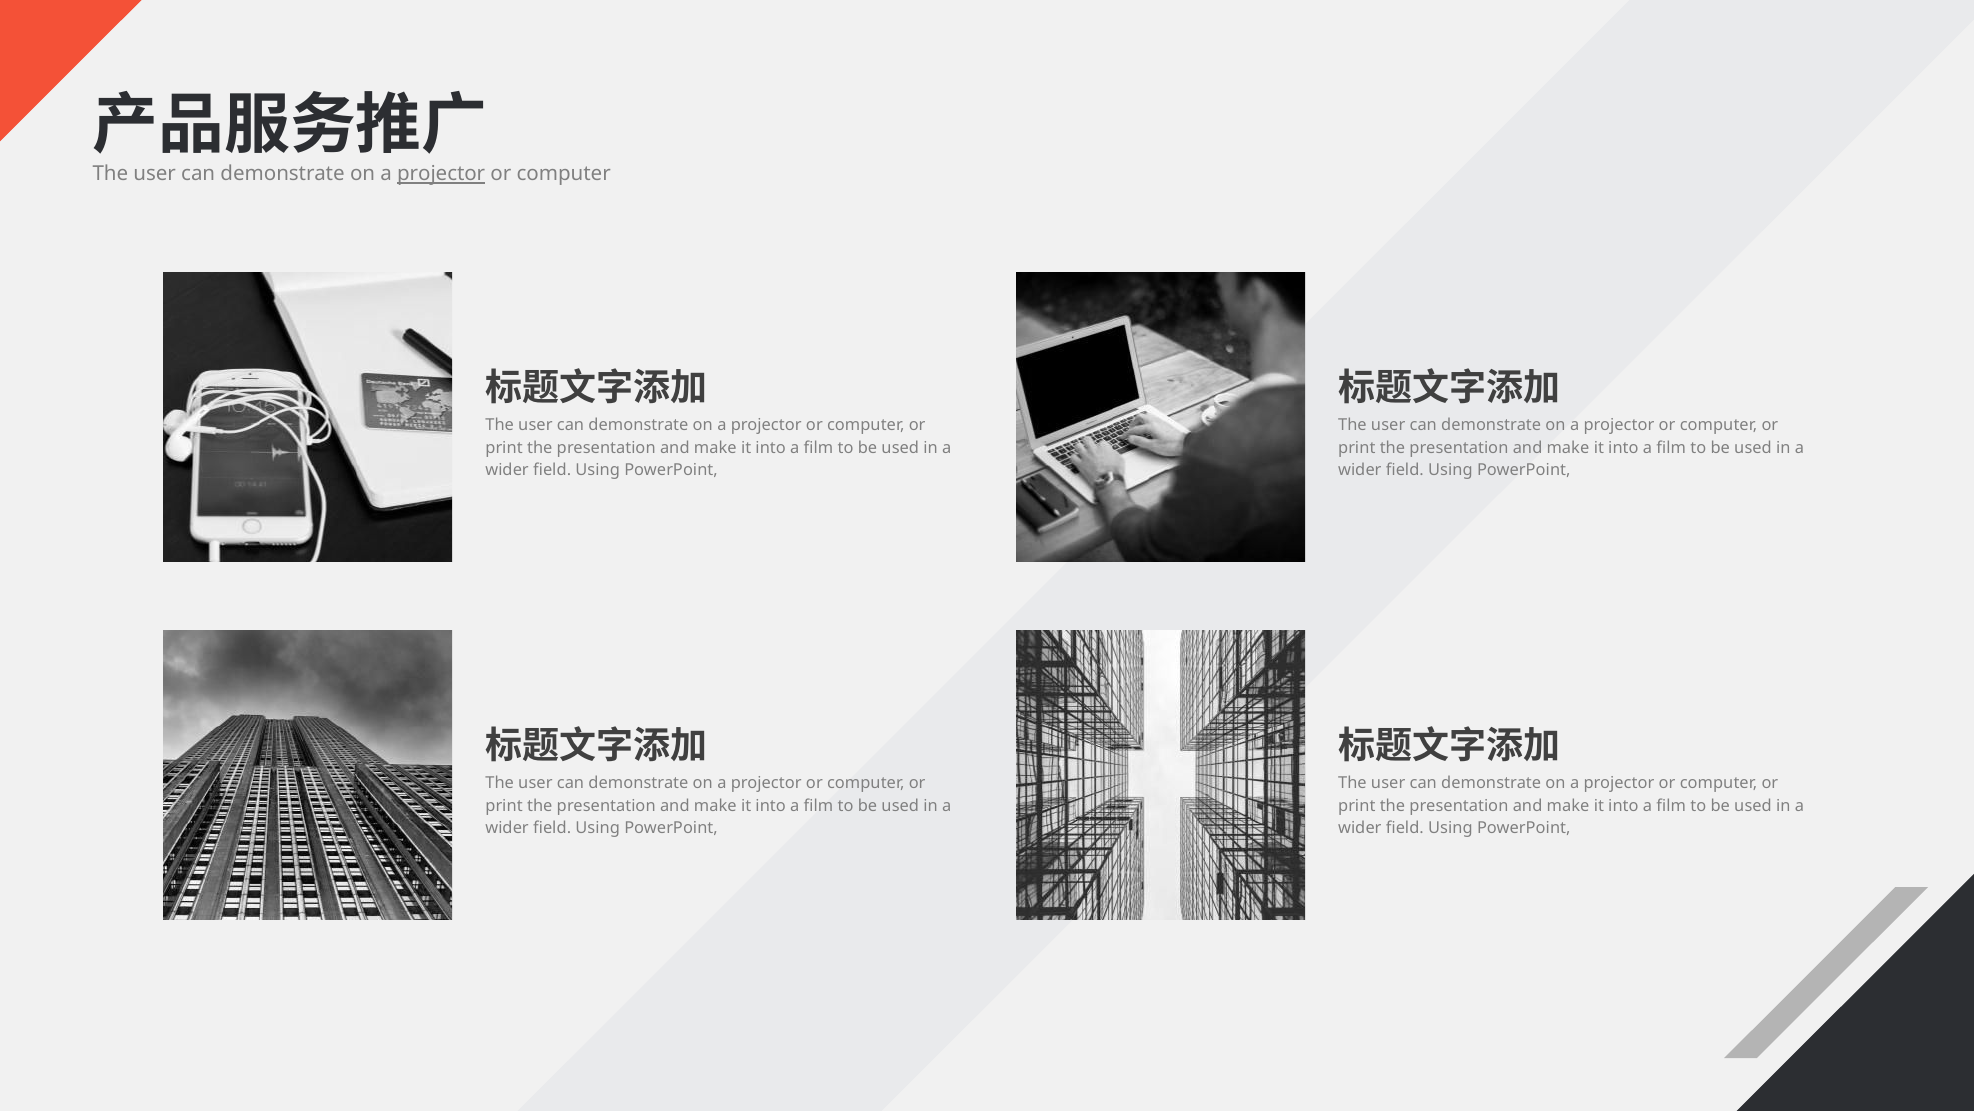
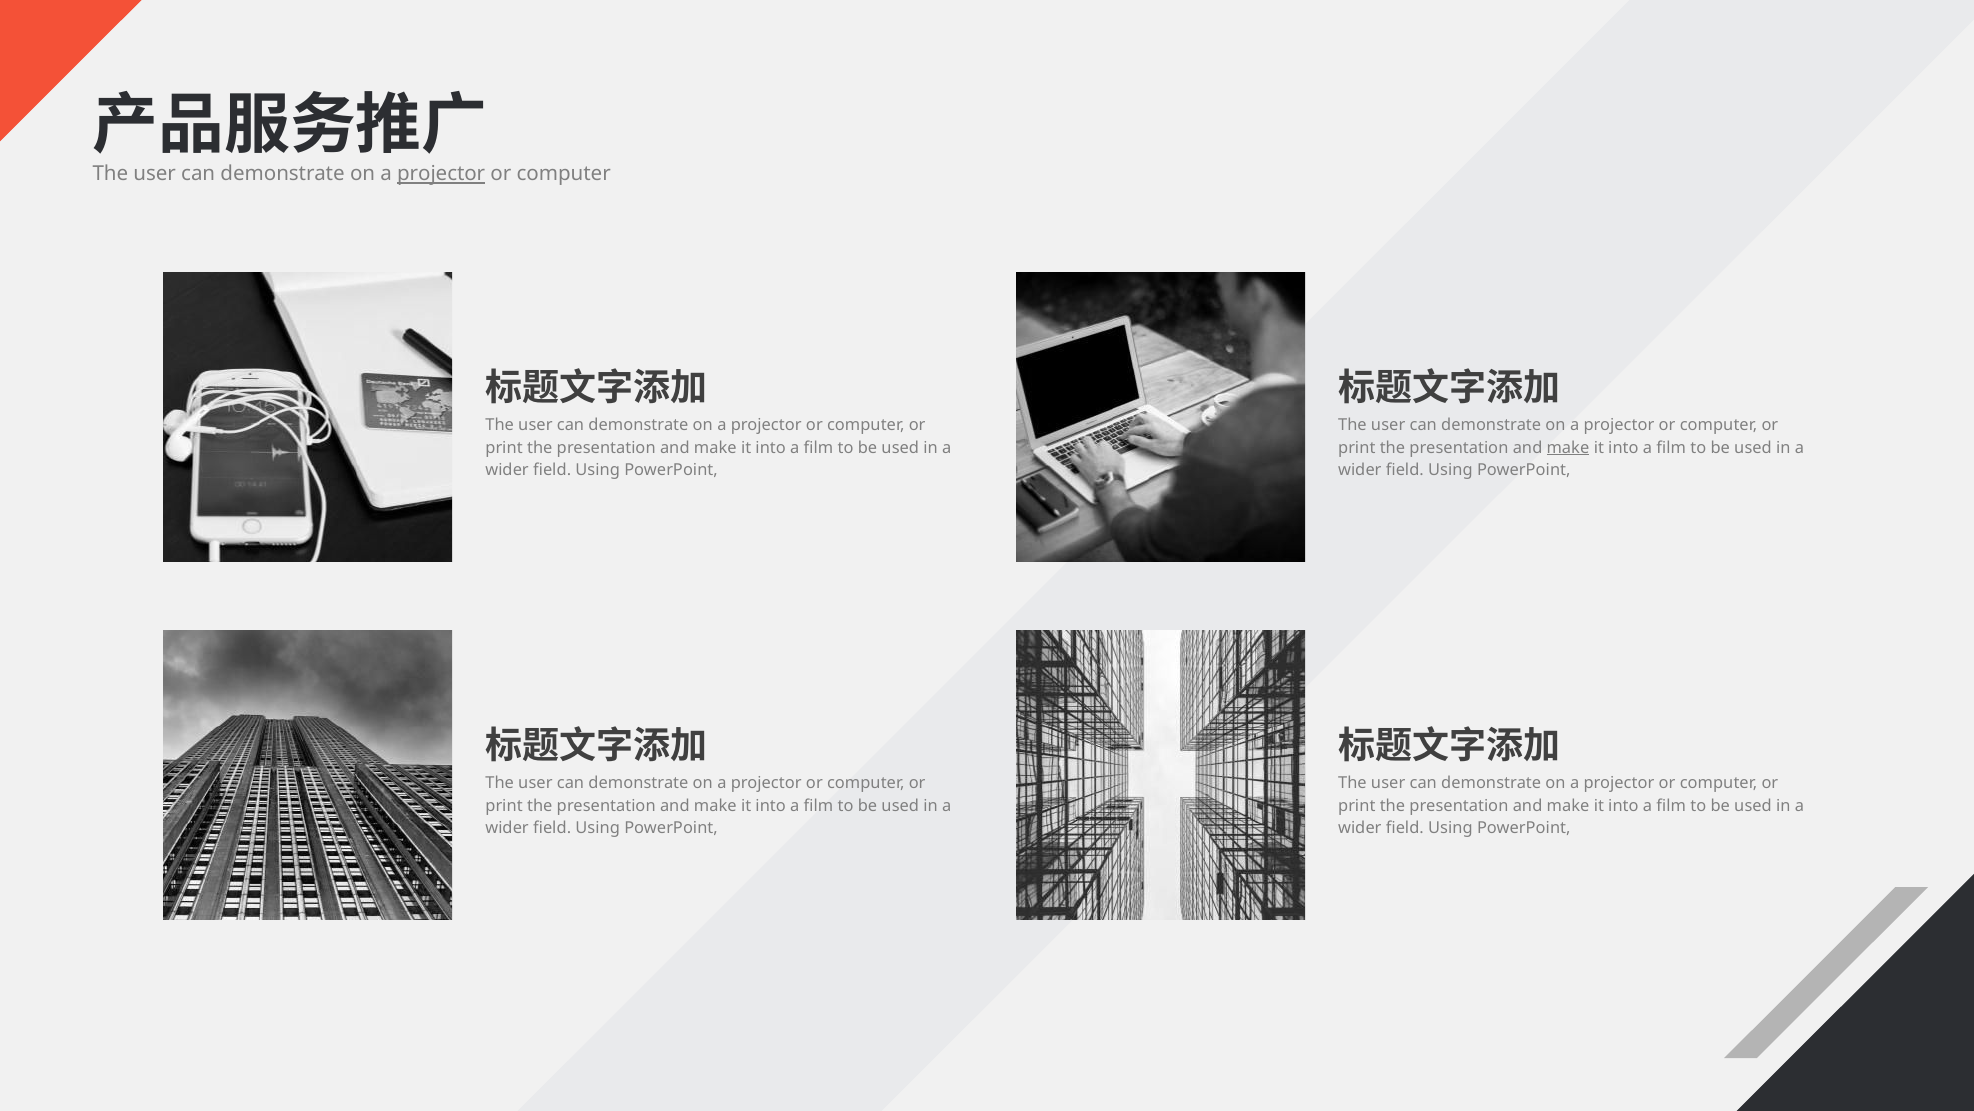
make underline: none -> present (1568, 447)
